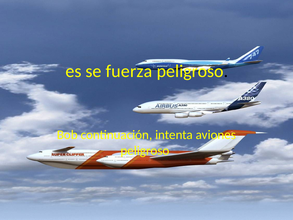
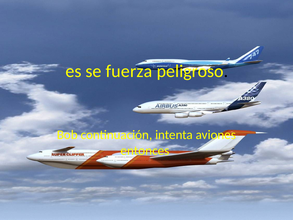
peligroso: peligroso -> entonces (145, 150)
